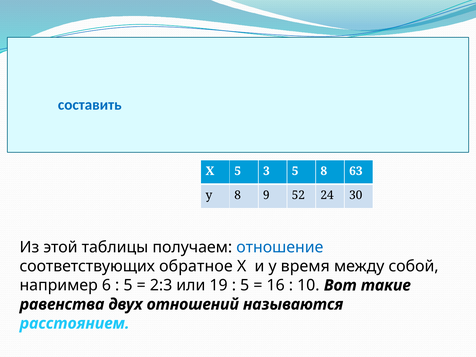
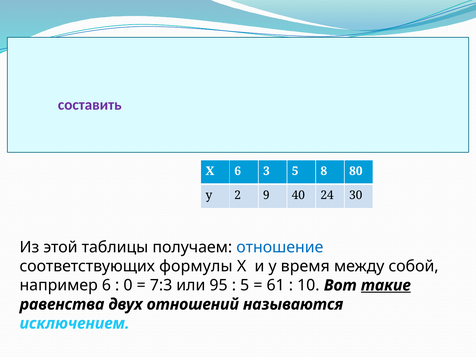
составить colour: blue -> purple (90, 105)
Х 5: 5 -> 6 (238, 171)
63: 63 -> 80 (356, 171)
у 8: 8 -> 2 (238, 195)
52: 52 -> 40 (298, 195)
обратное: обратное -> формулы (196, 266)
5: 5 -> 0 (128, 285)
2:3: 2:3 -> 7:3 (161, 285)
19: 19 -> 95 (219, 285)
16: 16 -> 61 (276, 285)
такие underline: none -> present (386, 285)
расстоянием: расстоянием -> исключением (75, 323)
